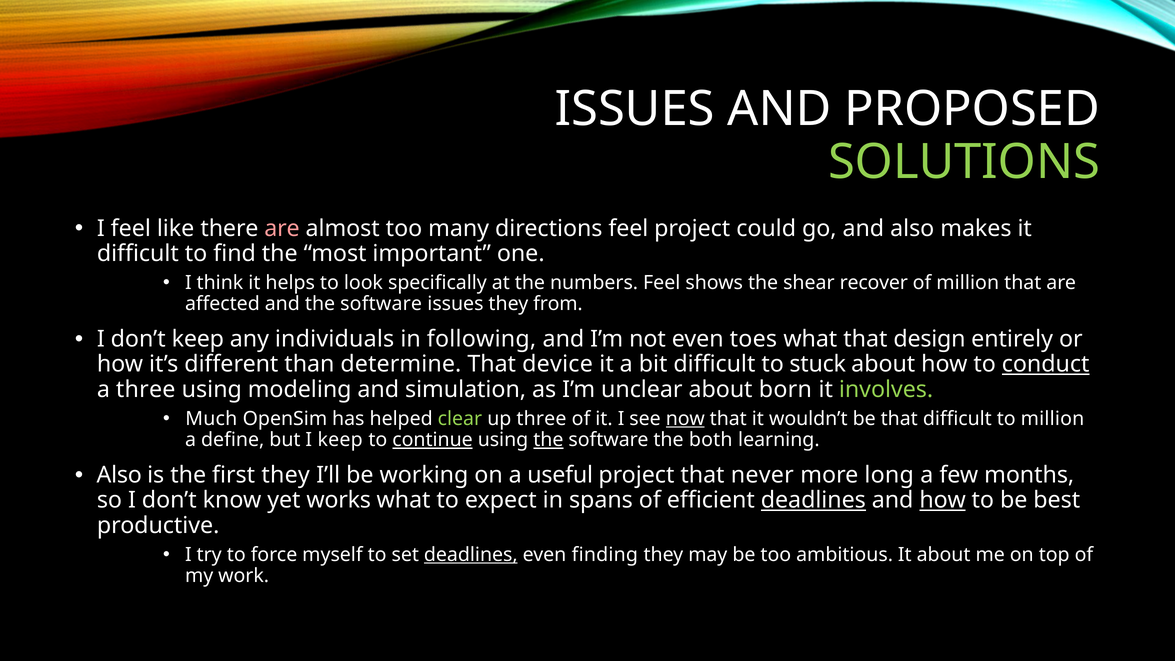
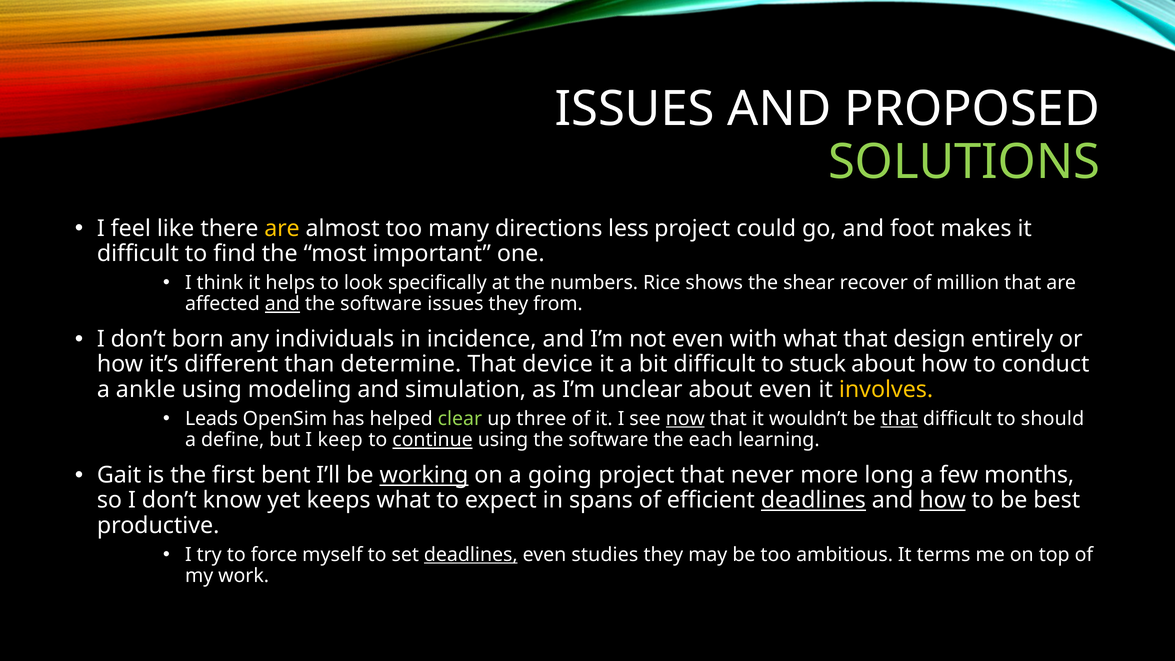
are colour: pink -> yellow (282, 228)
directions feel: feel -> less (628, 228)
and also: also -> foot (912, 228)
numbers Feel: Feel -> Rice (662, 283)
and underline: none -> present (282, 304)
don’t keep: keep -> born (198, 339)
following: following -> incidence (482, 339)
toes: toes -> with (753, 339)
conduct underline: present -> none (1046, 364)
a three: three -> ankle (146, 389)
about born: born -> even (785, 389)
involves colour: light green -> yellow (886, 389)
Much: Much -> Leads (211, 419)
that underline: none -> present (899, 419)
to million: million -> should (1053, 419)
the underline: present -> none (548, 440)
both: both -> each (711, 440)
Also: Also -> Gait (119, 475)
first they: they -> bent (286, 475)
working underline: none -> present (424, 475)
useful: useful -> going (560, 475)
works: works -> keeps (339, 500)
finding: finding -> studies (605, 555)
It about: about -> terms (944, 555)
